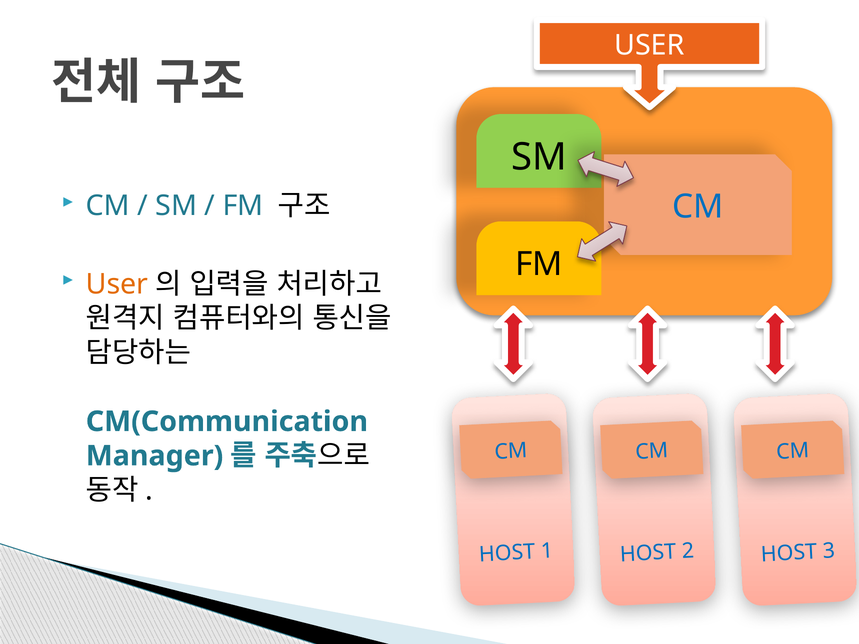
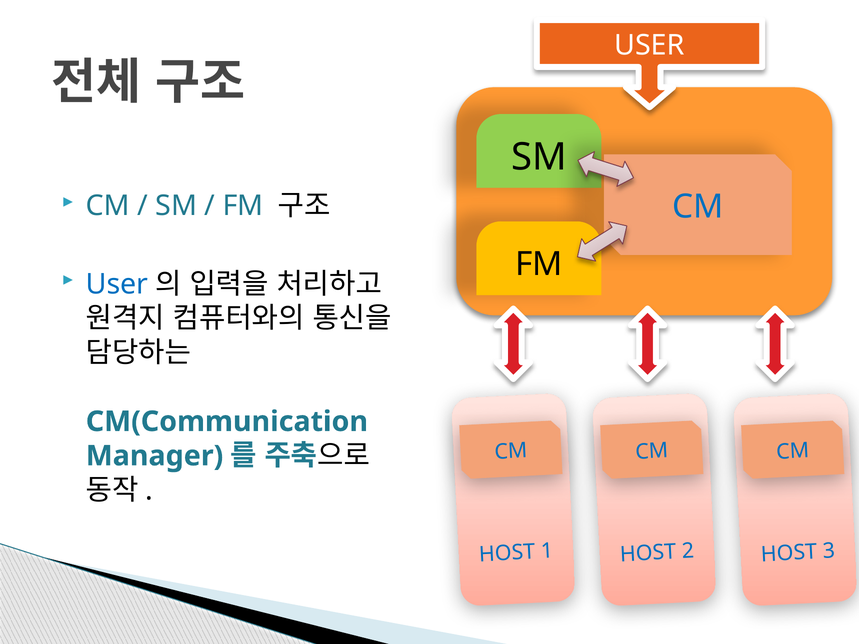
User colour: orange -> blue (117, 284)
